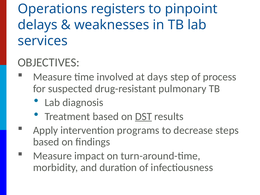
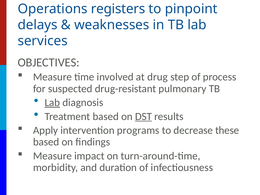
days: days -> drug (158, 77)
Lab underline: none -> present (52, 103)
steps: steps -> these (227, 130)
